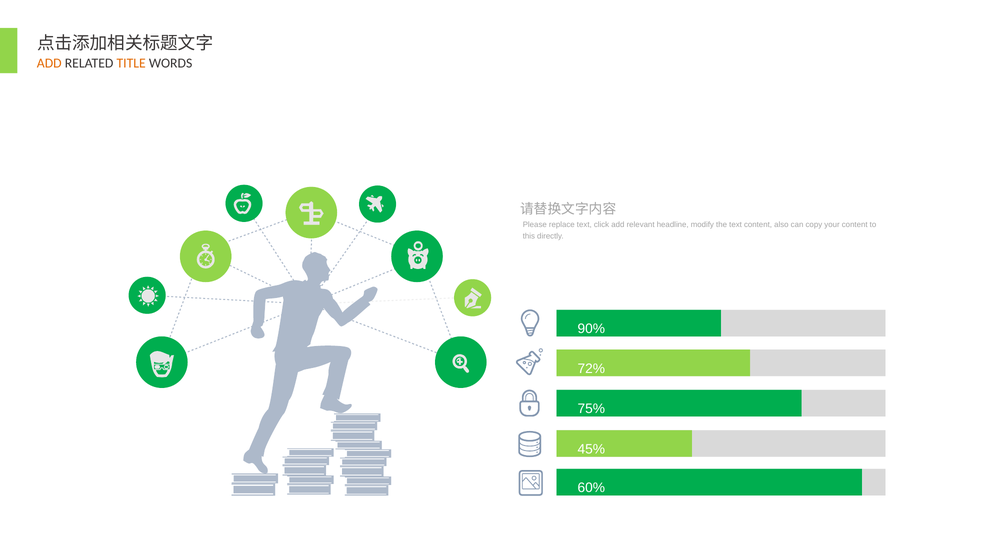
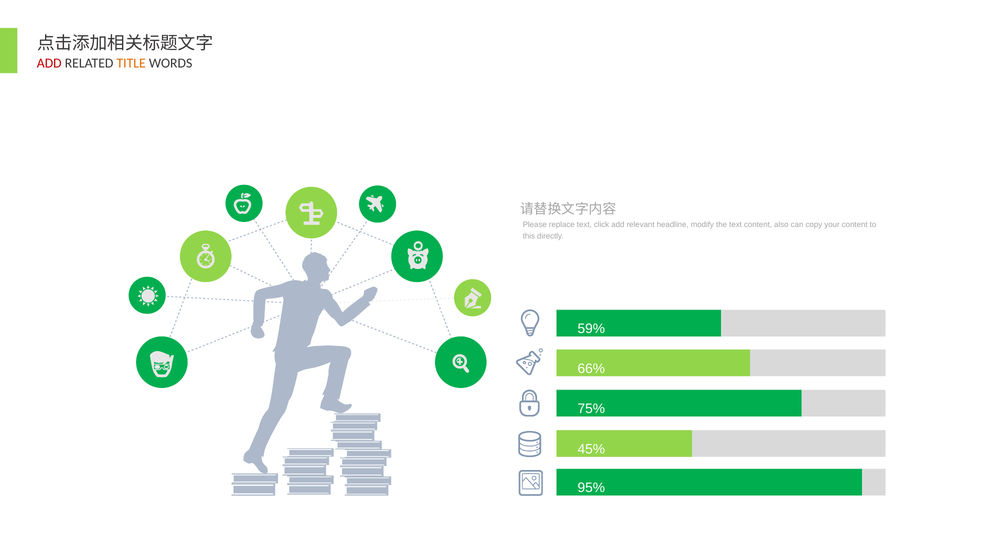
ADD colour: orange -> red (49, 63)
90%: 90% -> 59% (591, 329)
72%: 72% -> 66% (591, 368)
60%: 60% -> 95% (591, 487)
